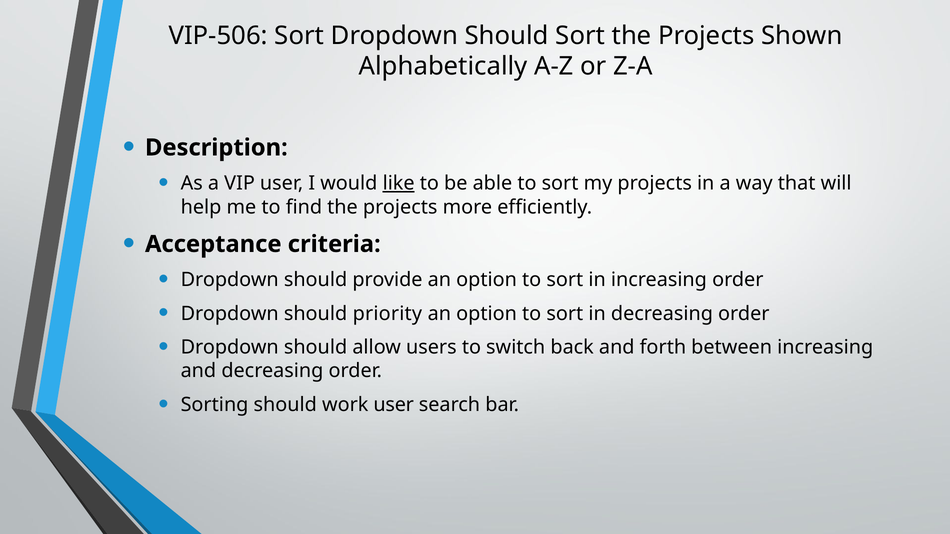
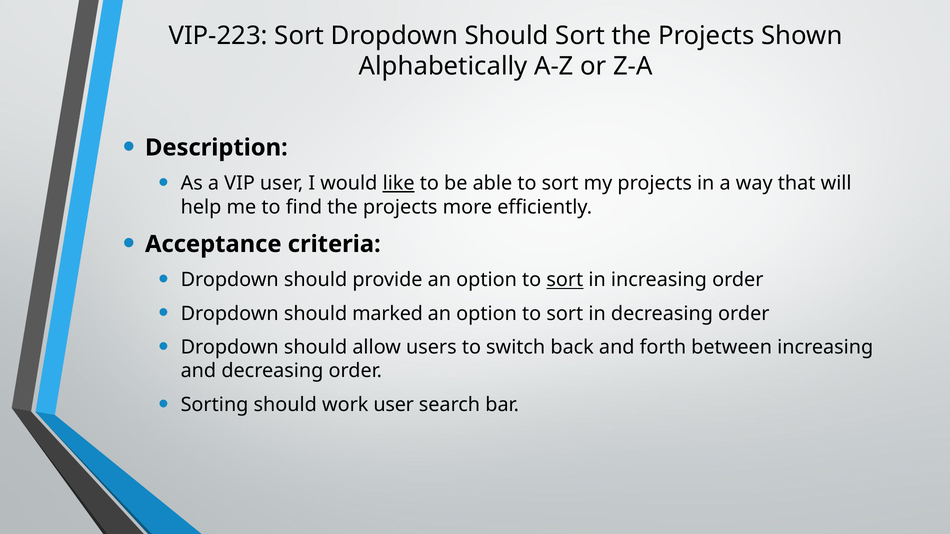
VIP-506: VIP-506 -> VIP-223 (218, 36)
sort underline: none -> present (565, 280)
priority: priority -> marked (388, 314)
